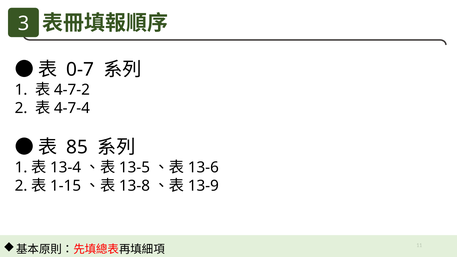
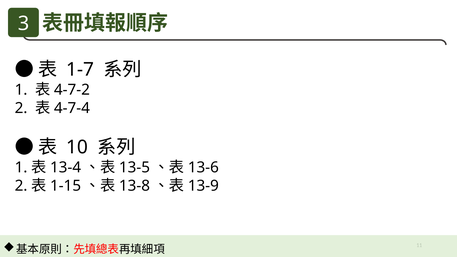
0-7: 0-7 -> 1-7 (80, 70)
85: 85 -> 10 (77, 147)
